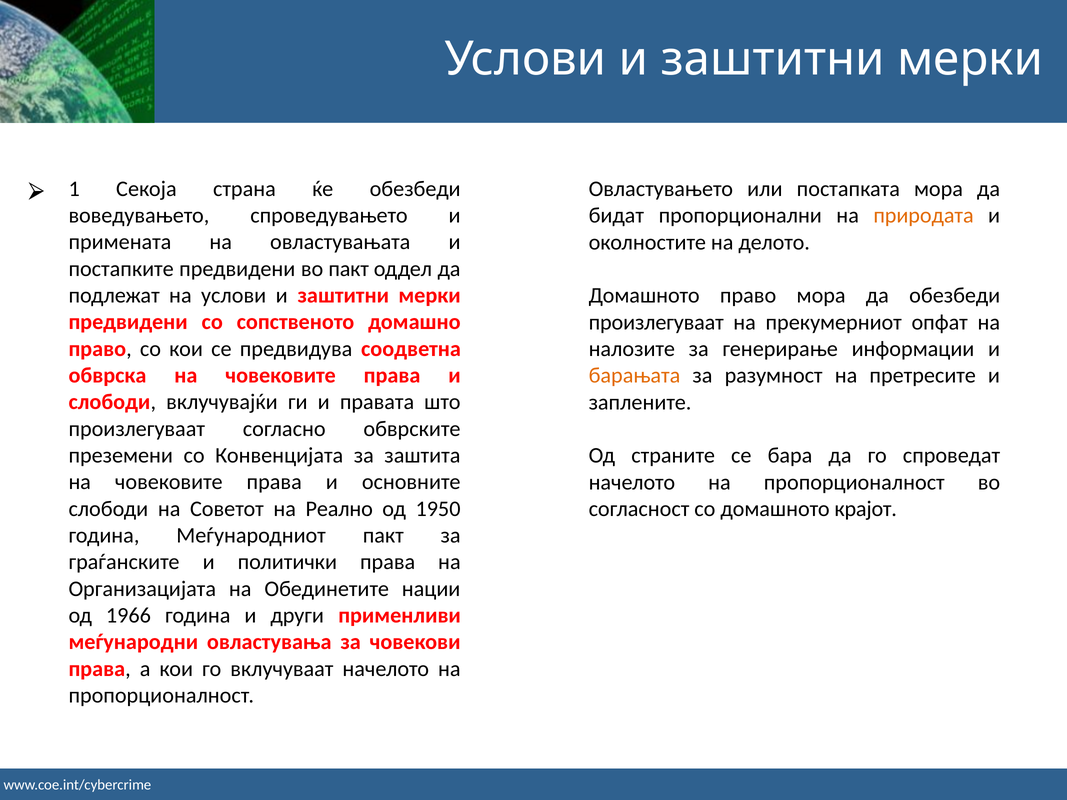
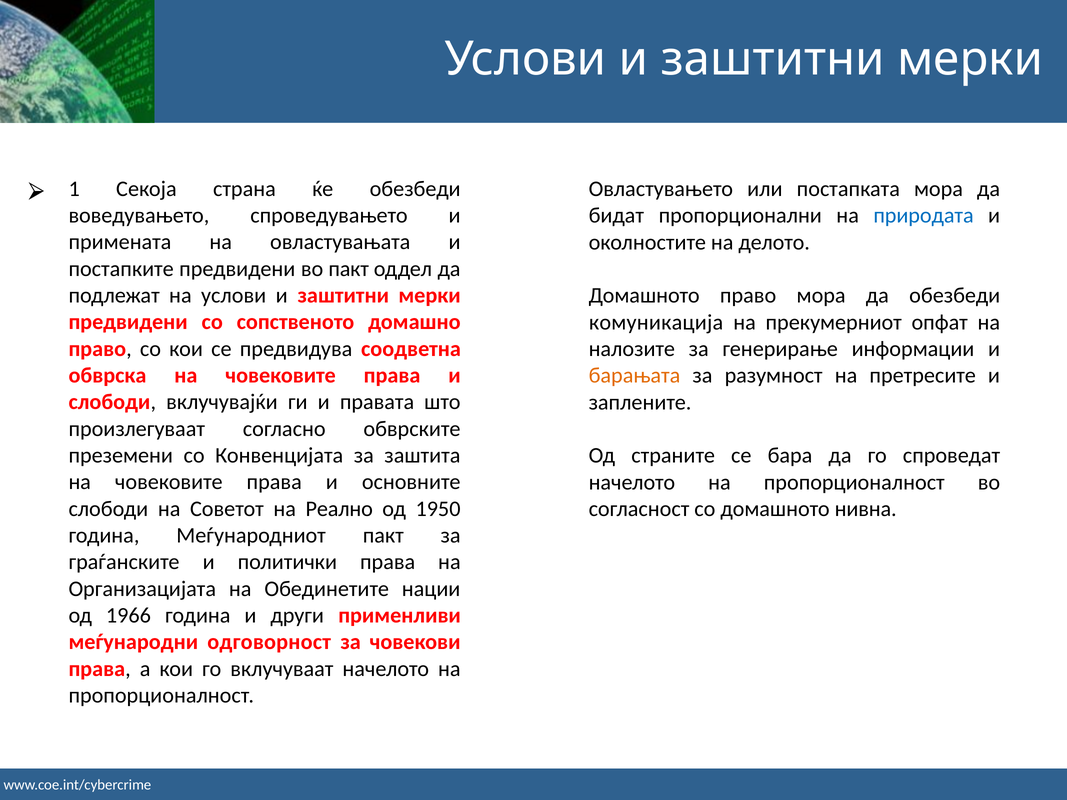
природата colour: orange -> blue (924, 216)
произлегуваат: произлегуваат -> комуникација (656, 322)
крајот: крајот -> нивна (866, 509)
овластувања: овластувања -> одговорност (269, 642)
